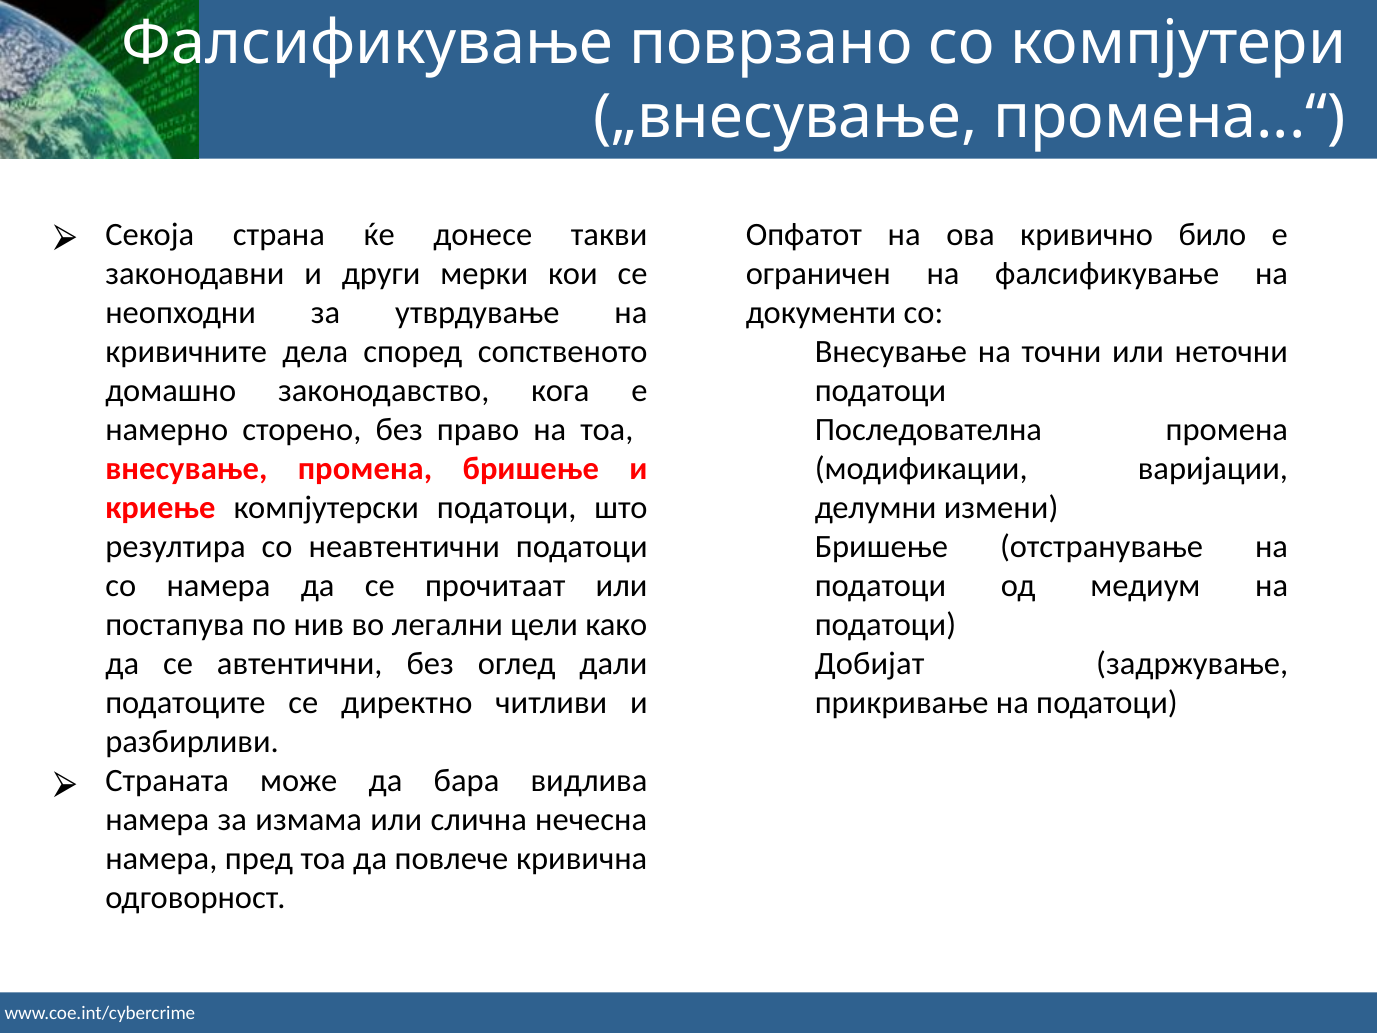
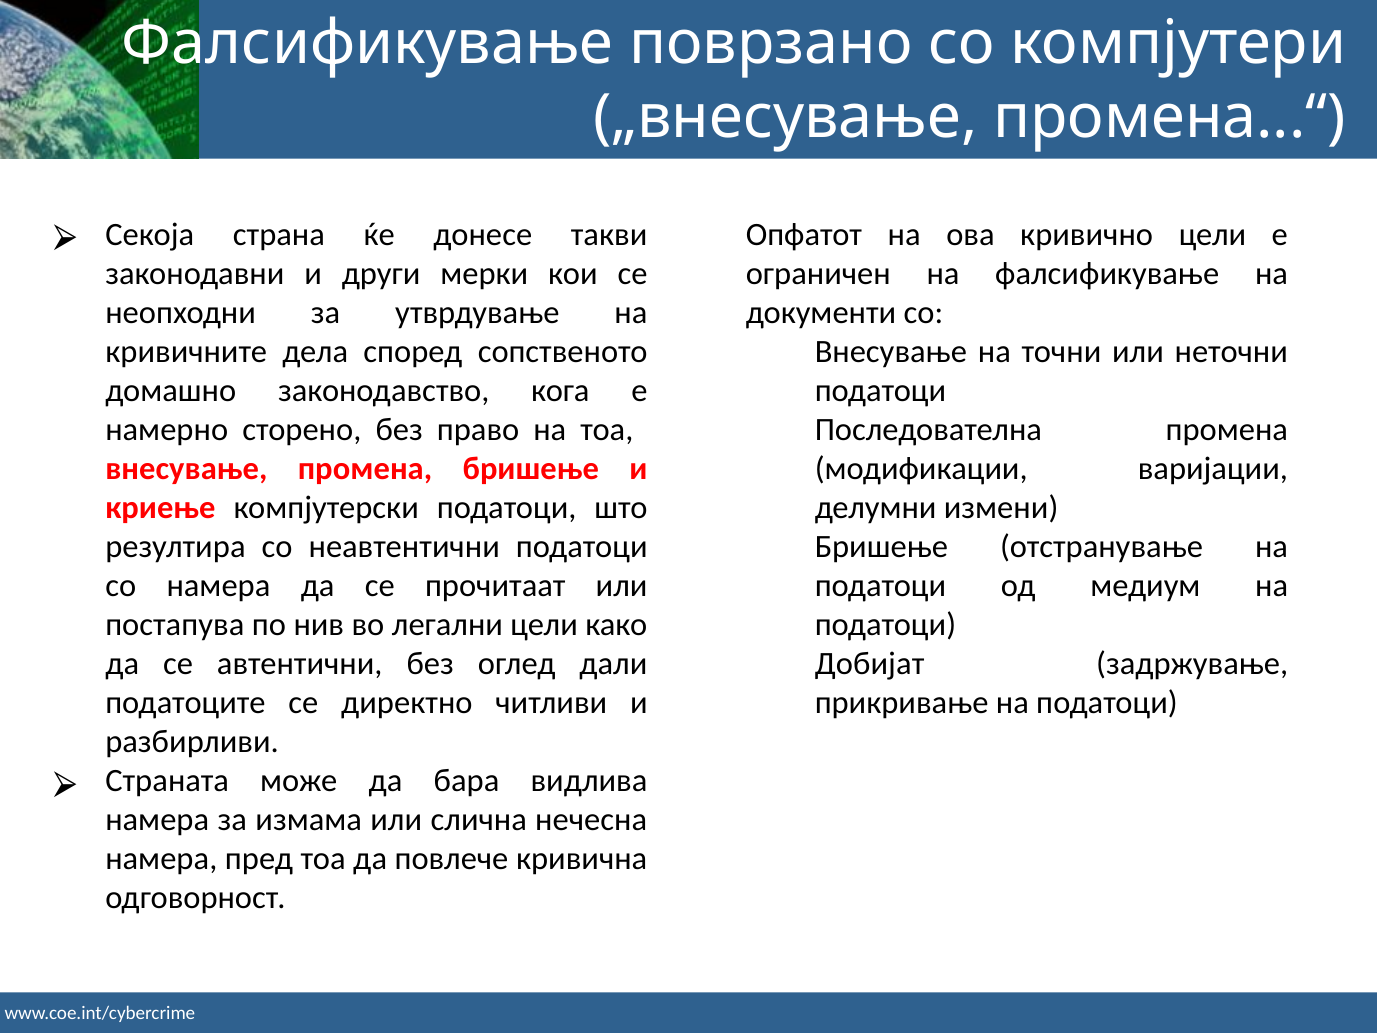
кривично било: било -> цели (1212, 234)
